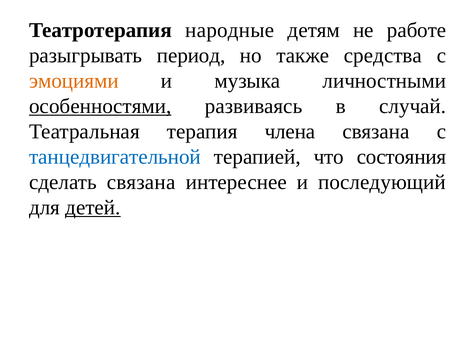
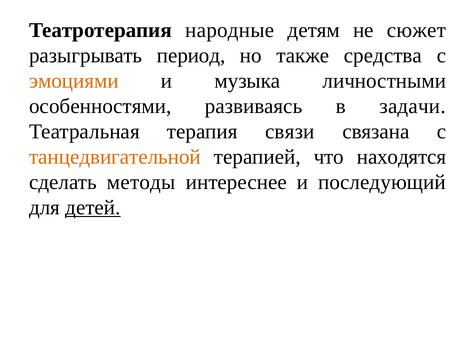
работе: работе -> сюжет (416, 30)
особенностями underline: present -> none (100, 106)
случай: случай -> задачи (413, 106)
члена: члена -> связи (290, 132)
танцедвигательной colour: blue -> orange (115, 157)
состояния: состояния -> находятся (402, 157)
сделать связана: связана -> методы (141, 182)
